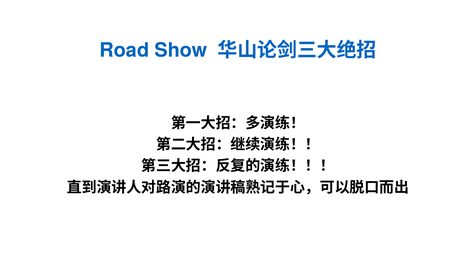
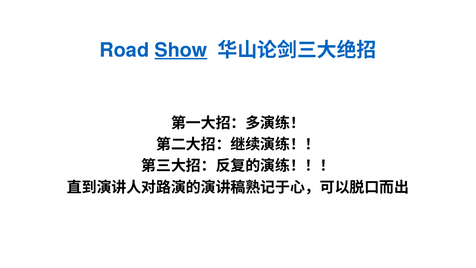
Show underline: none -> present (181, 50)
